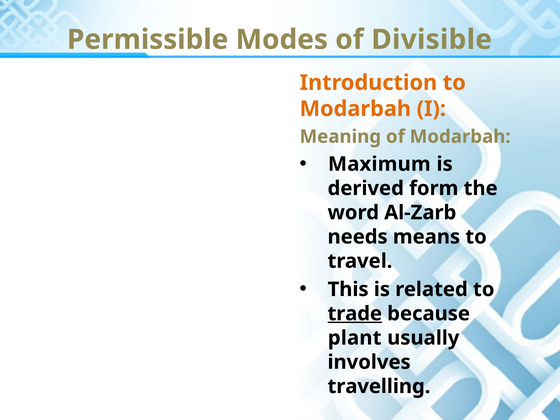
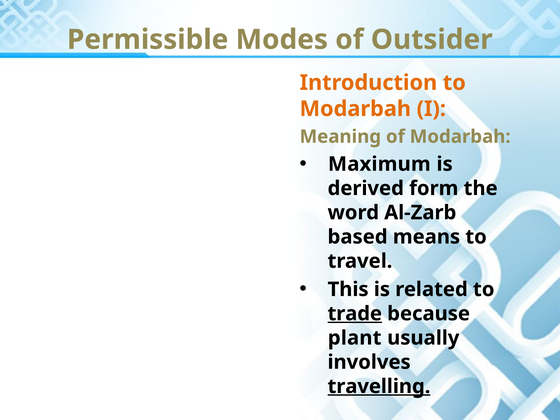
Divisible: Divisible -> Outsider (432, 40)
needs: needs -> based (358, 237)
travelling underline: none -> present (379, 386)
